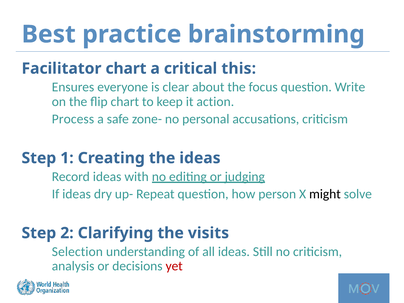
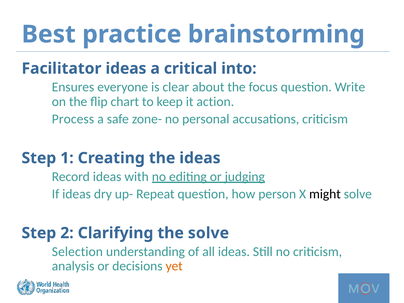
Facilitator chart: chart -> ideas (126, 69)
this: this -> into (239, 69)
the visits: visits -> solve (208, 233)
yet colour: red -> orange (174, 266)
